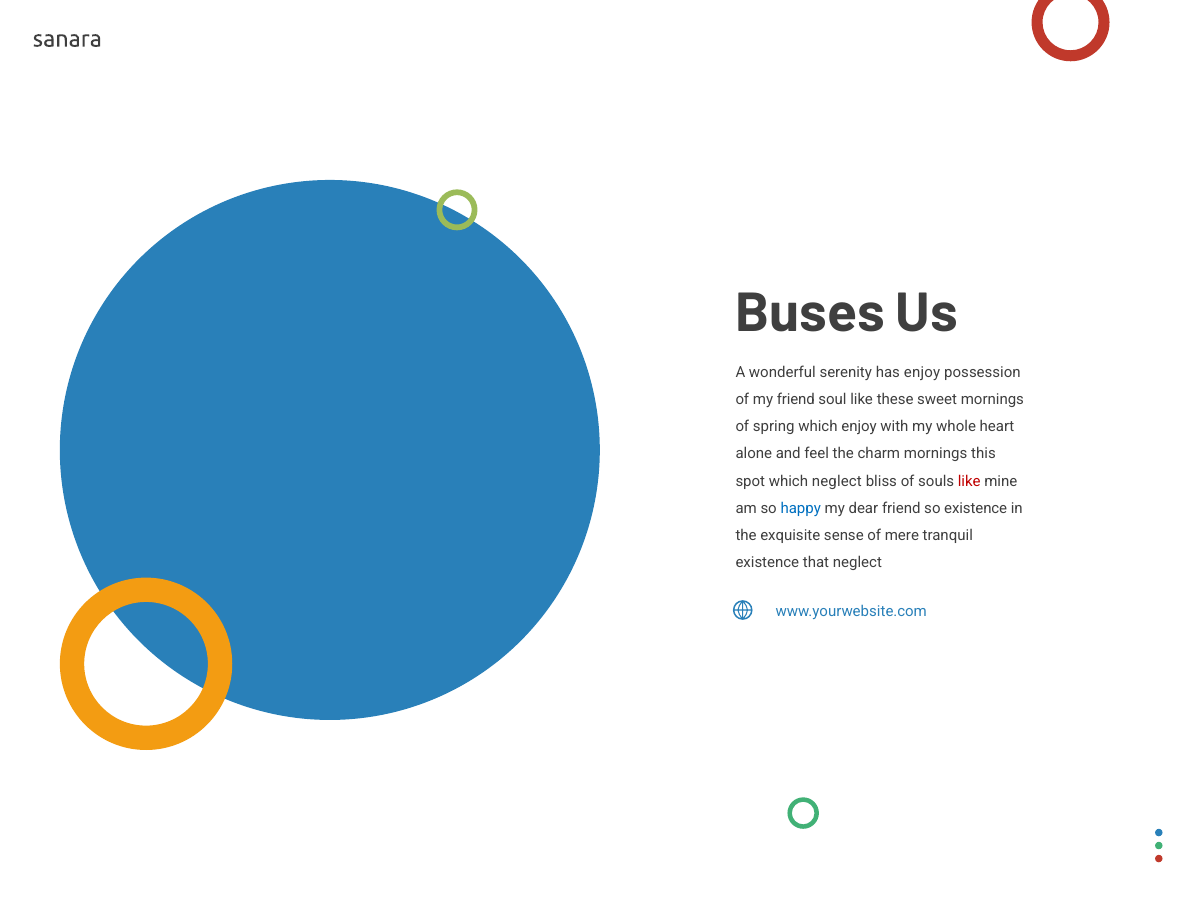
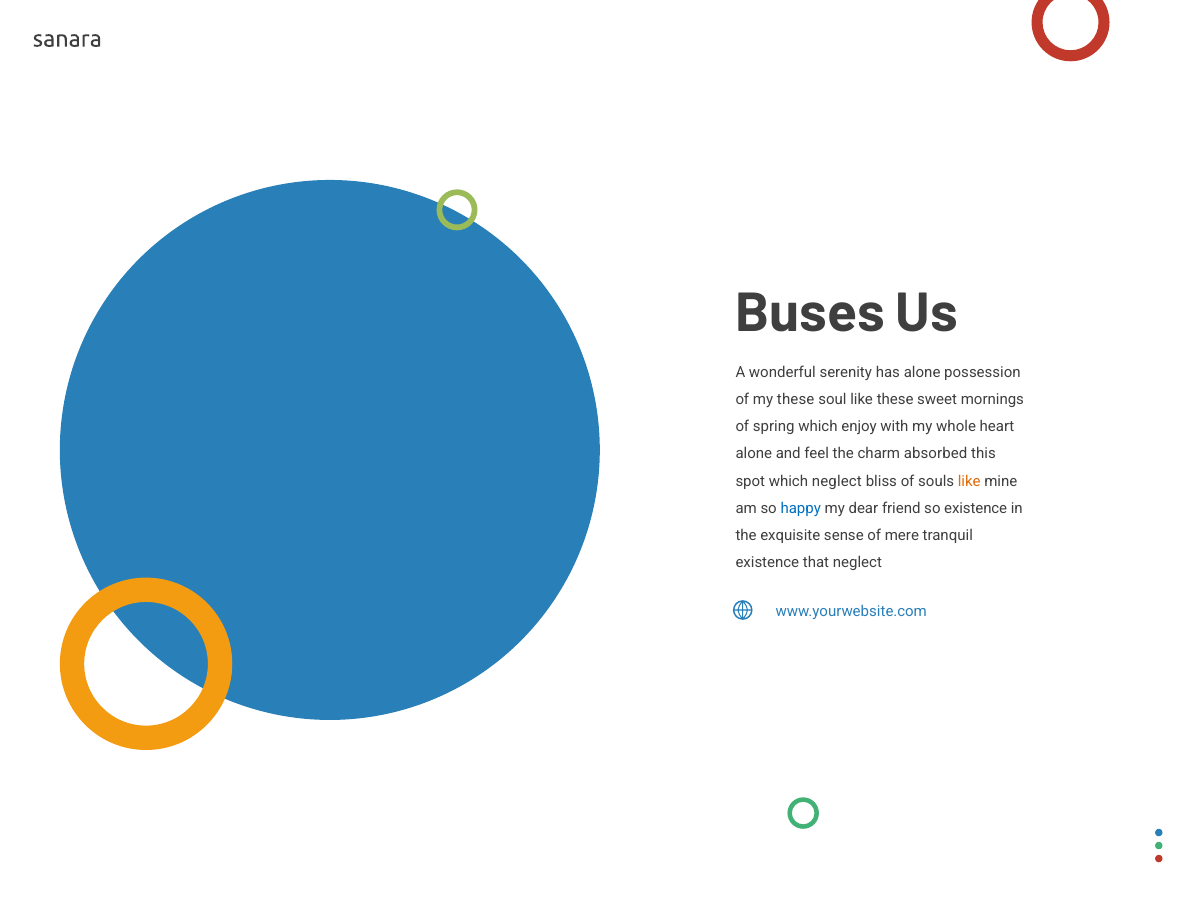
has enjoy: enjoy -> alone (922, 373)
my friend: friend -> these (796, 400)
charm mornings: mornings -> absorbed (936, 454)
like colour: red -> orange (969, 481)
